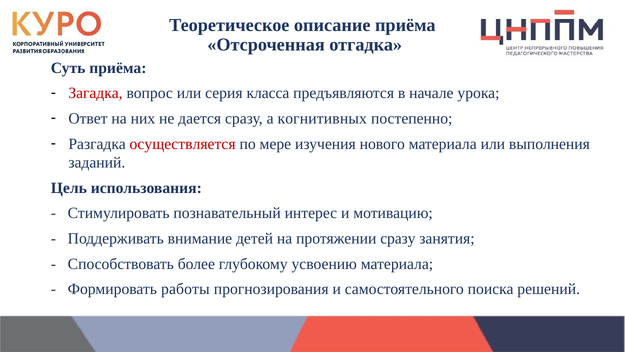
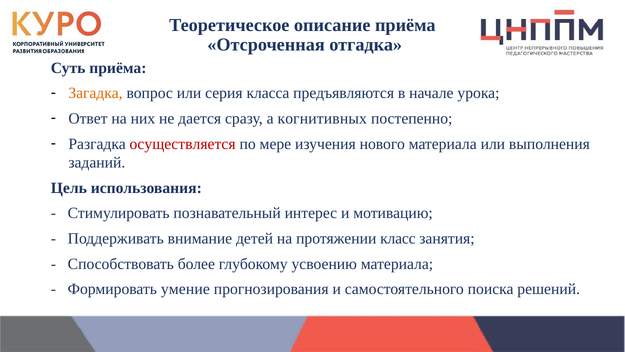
Загадка colour: red -> orange (96, 93)
протяжении сразу: сразу -> класс (398, 238)
работы: работы -> умение (185, 289)
